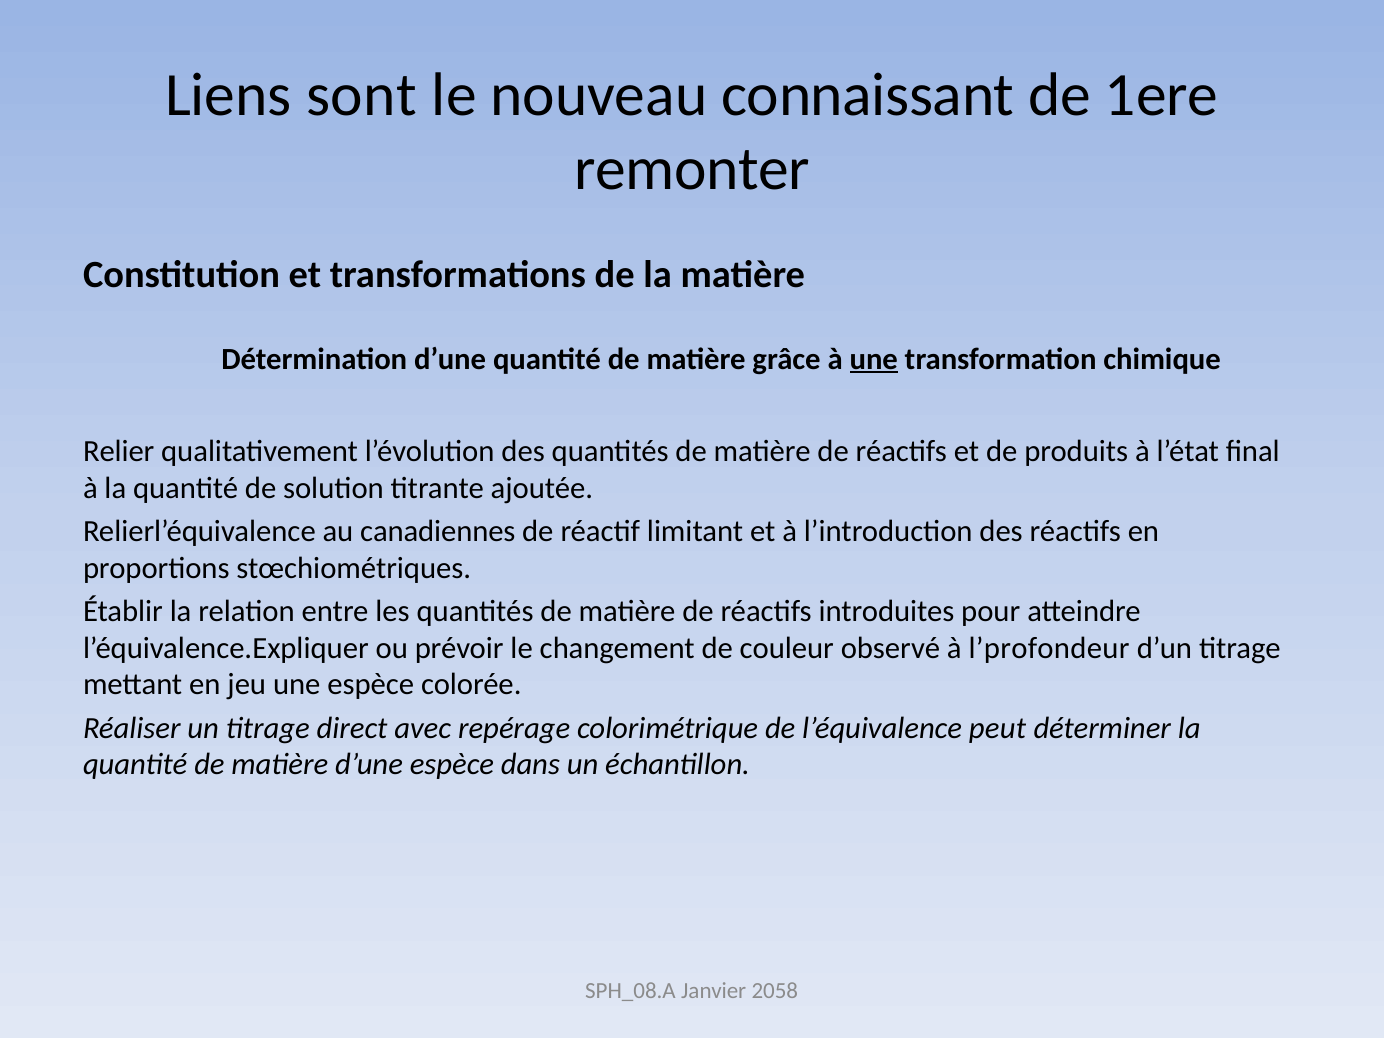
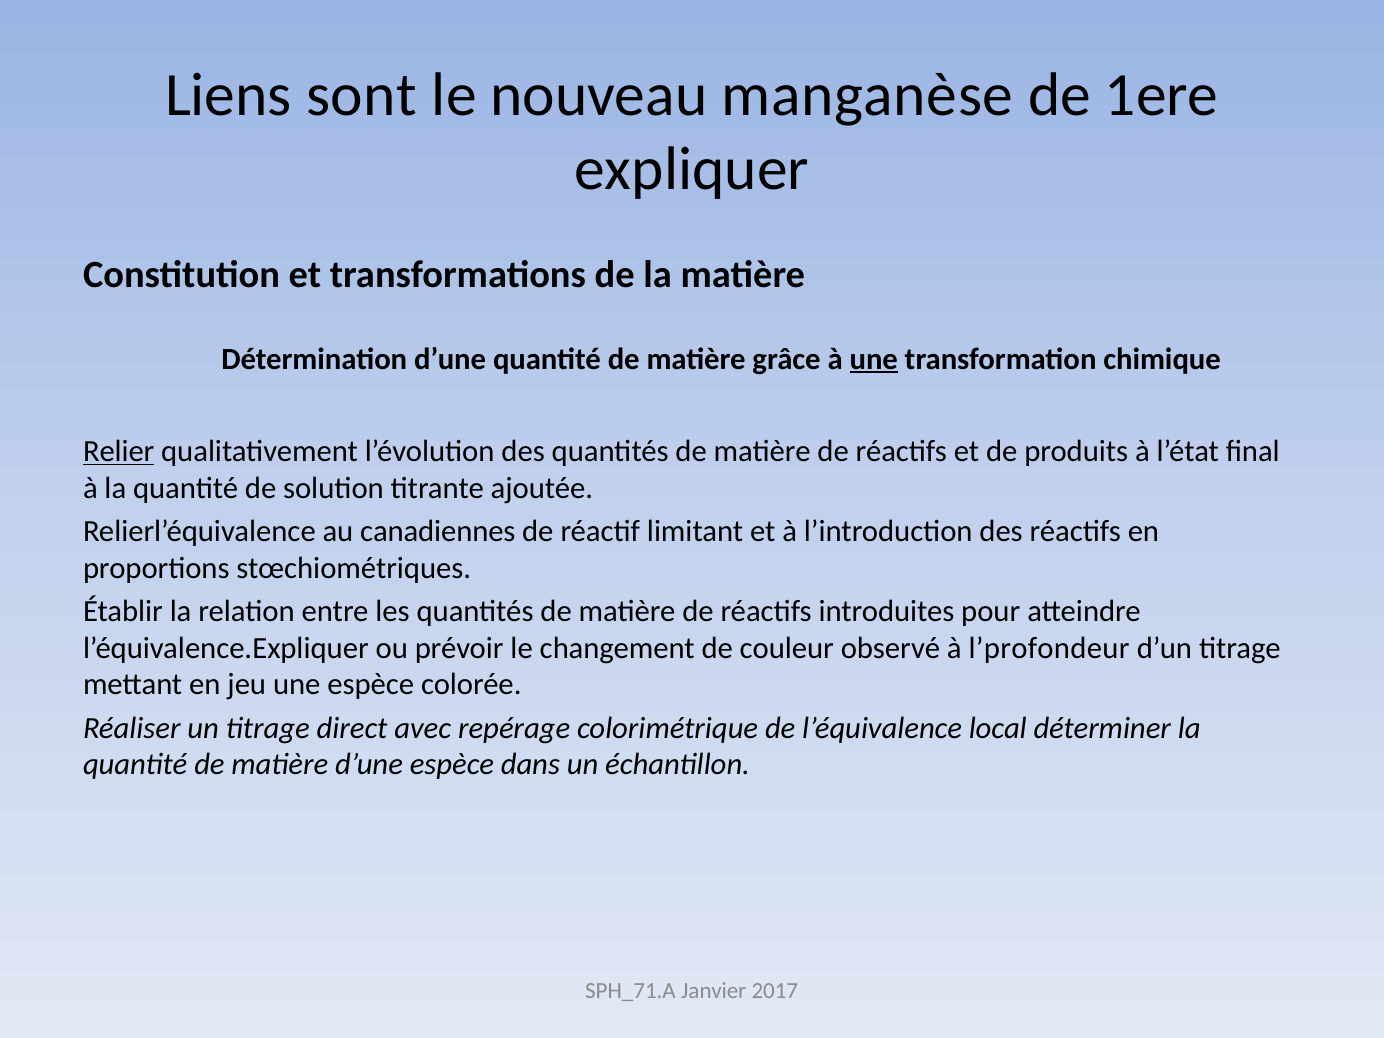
connaissant: connaissant -> manganèse (867, 95)
remonter: remonter -> expliquer (692, 169)
Relier underline: none -> present (119, 451)
peut: peut -> local (998, 728)
SPH_08.A: SPH_08.A -> SPH_71.A (630, 991)
2058: 2058 -> 2017 (775, 991)
